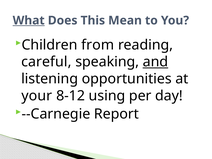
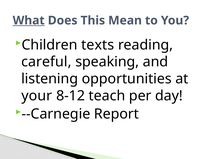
from: from -> texts (98, 45)
and underline: present -> none (155, 62)
using: using -> teach (107, 96)
